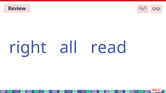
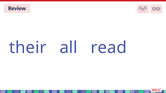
right: right -> their (28, 48)
